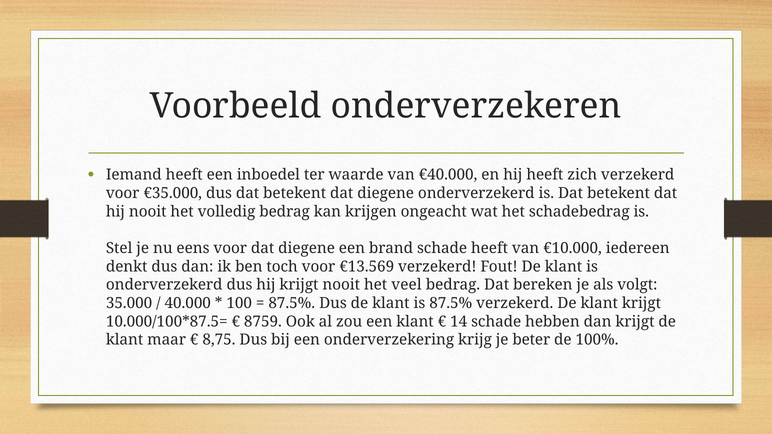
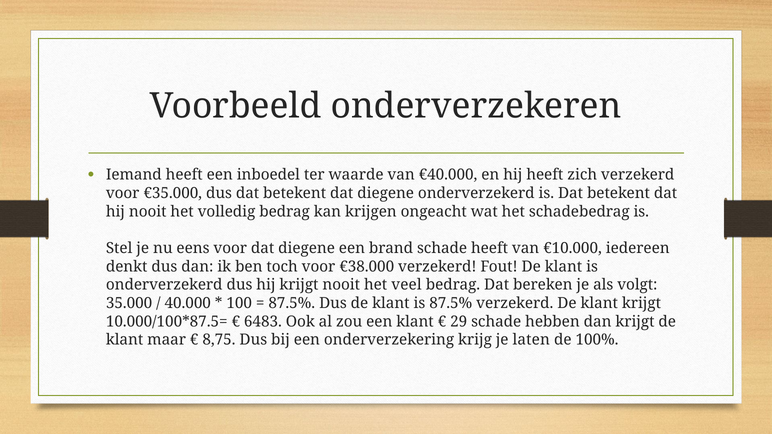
€13.569: €13.569 -> €38.000 (367, 267)
8759: 8759 -> 6483 (263, 322)
14: 14 -> 29 (459, 322)
beter: beter -> laten (531, 340)
